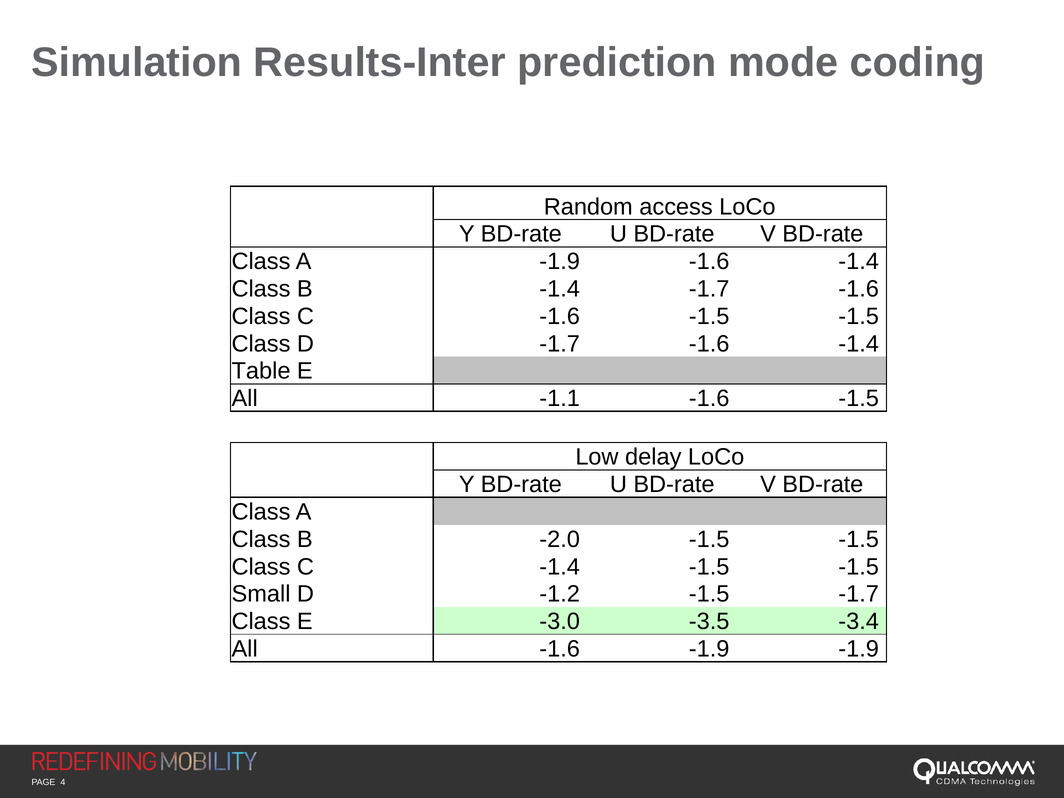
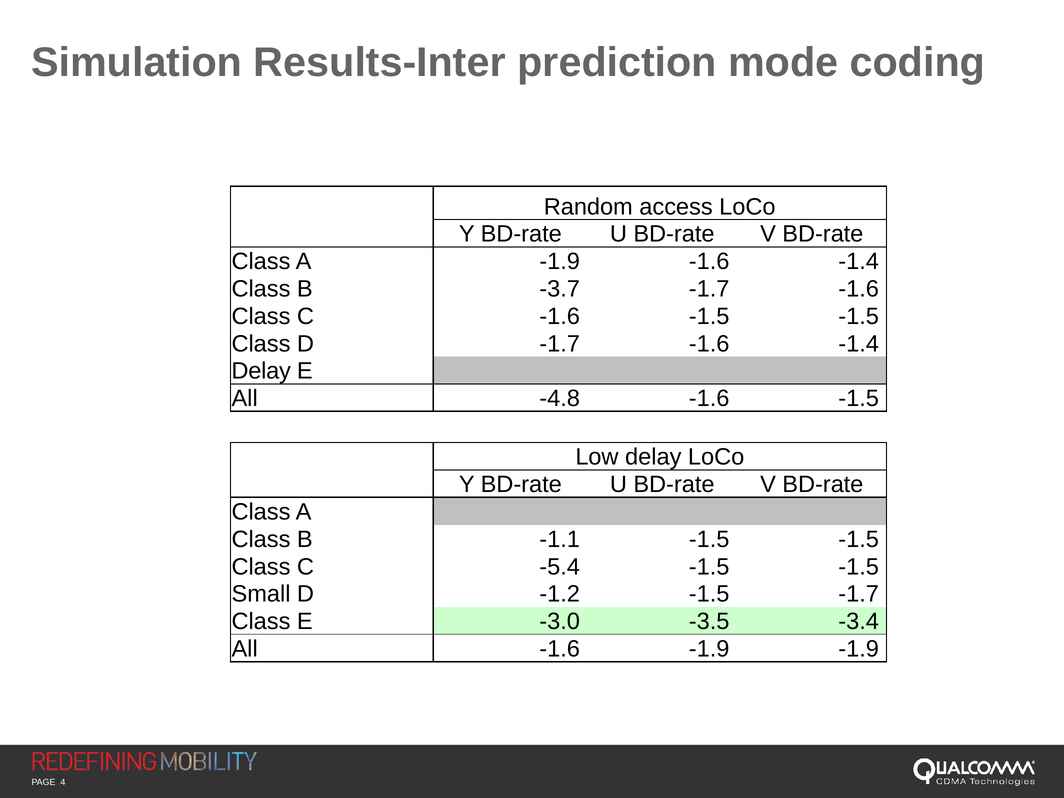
B -1.4: -1.4 -> -3.7 (560, 289)
Table: Table -> Delay (261, 371)
-1.1: -1.1 -> -4.8 (560, 399)
-2.0: -2.0 -> -1.1 (560, 539)
C -1.4: -1.4 -> -5.4 (560, 567)
